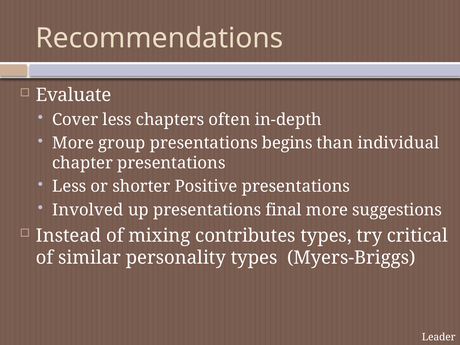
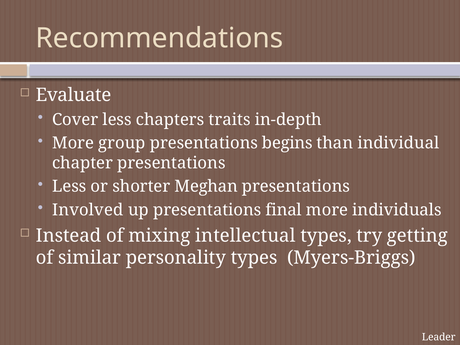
often: often -> traits (230, 120)
Positive: Positive -> Meghan (206, 186)
suggestions: suggestions -> individuals (397, 210)
contributes: contributes -> intellectual (245, 236)
critical: critical -> getting (417, 236)
